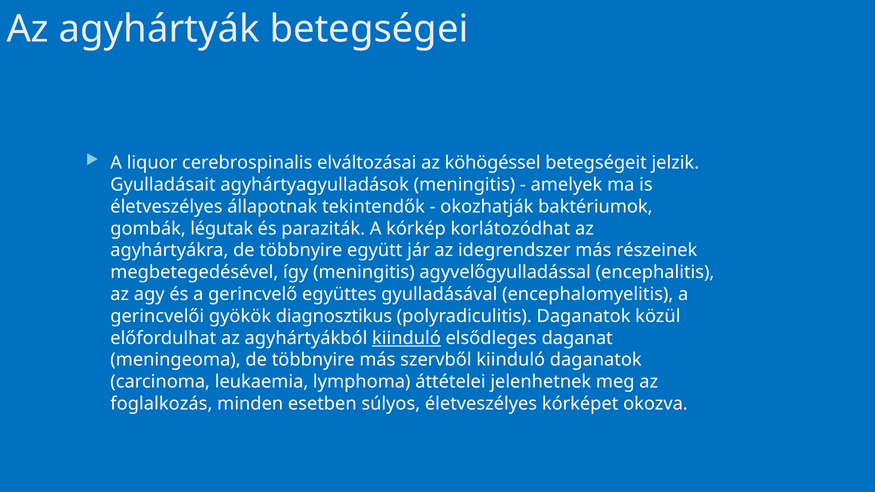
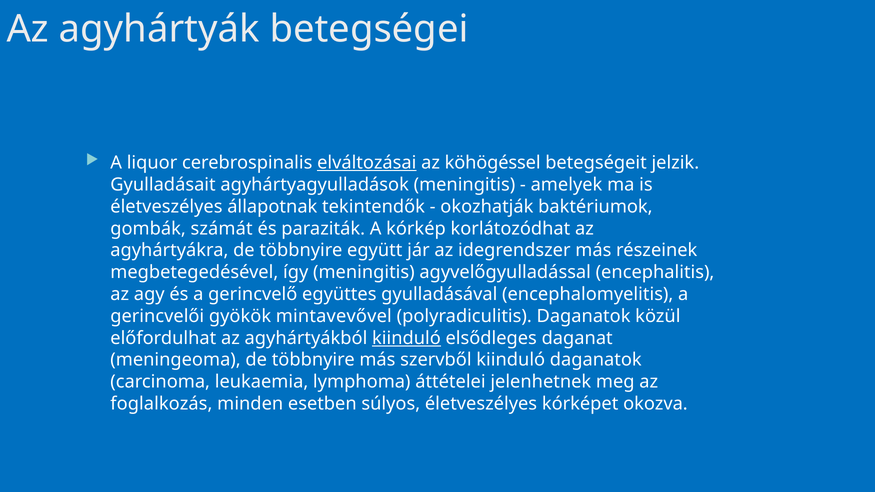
elváltozásai underline: none -> present (367, 163)
légutak: légutak -> számát (222, 229)
diagnosztikus: diagnosztikus -> mintavevővel (334, 316)
